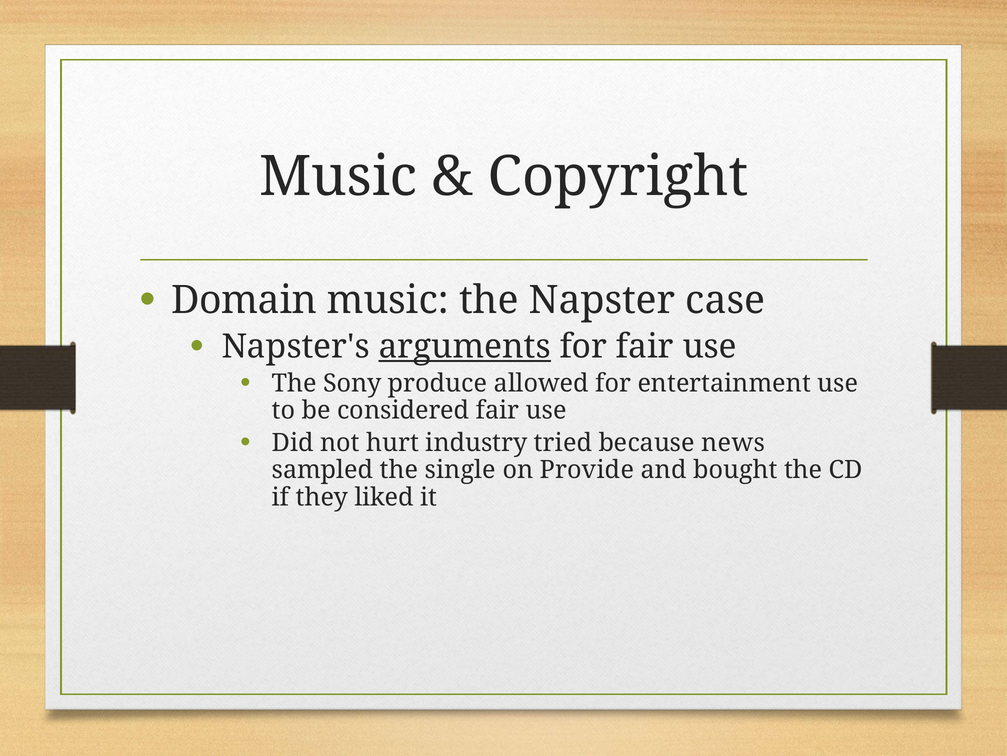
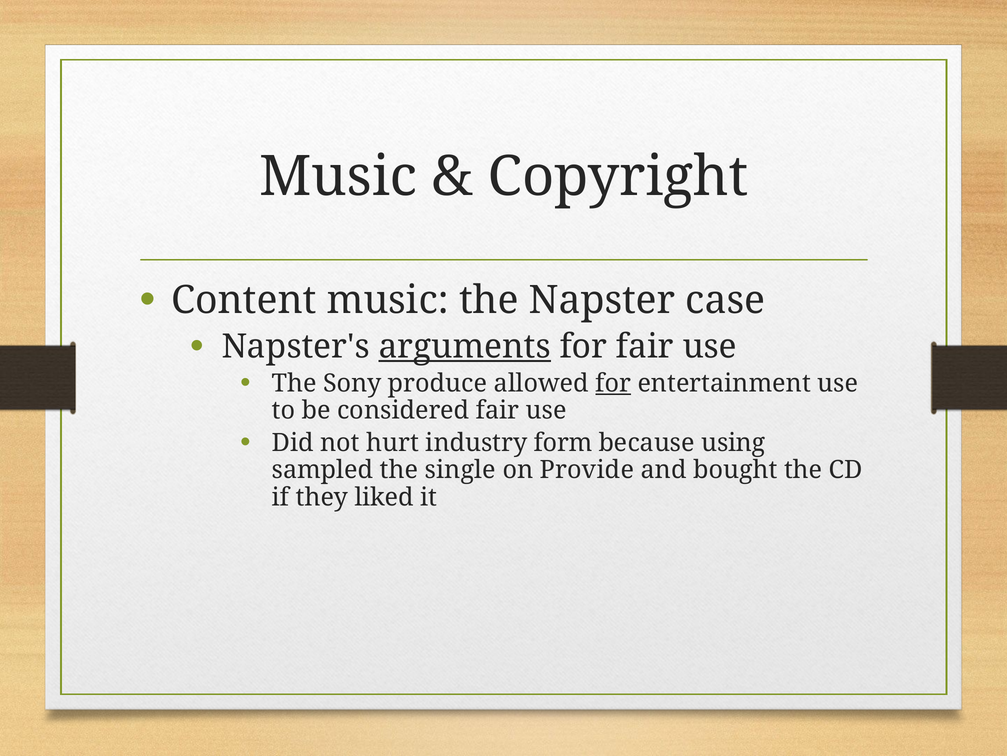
Domain: Domain -> Content (244, 300)
for underline: none -> present (613, 383)
tried: tried -> form (563, 442)
news: news -> using (733, 442)
